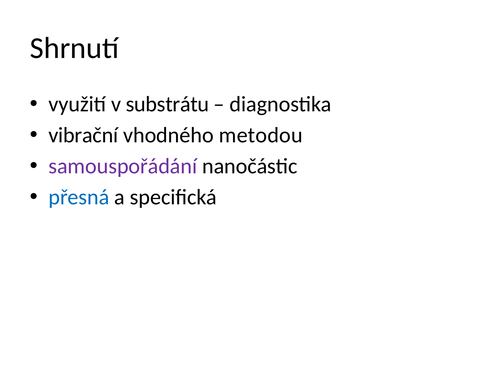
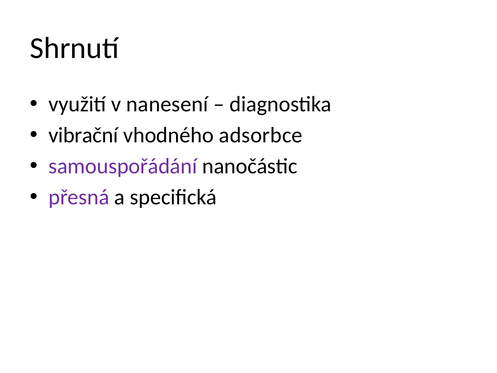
substrátu: substrátu -> nanesení (167, 104)
metodou: metodou -> adsorbce (261, 135)
přesná colour: blue -> purple (79, 197)
